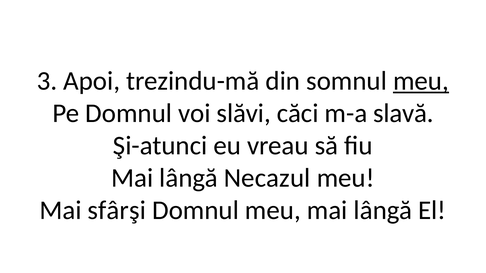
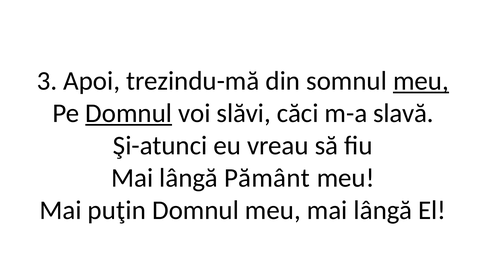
Domnul underline: none -> present (129, 113)
Necazul: Necazul -> Pământ (267, 178)
sfârşi: sfârşi -> puţin (117, 211)
